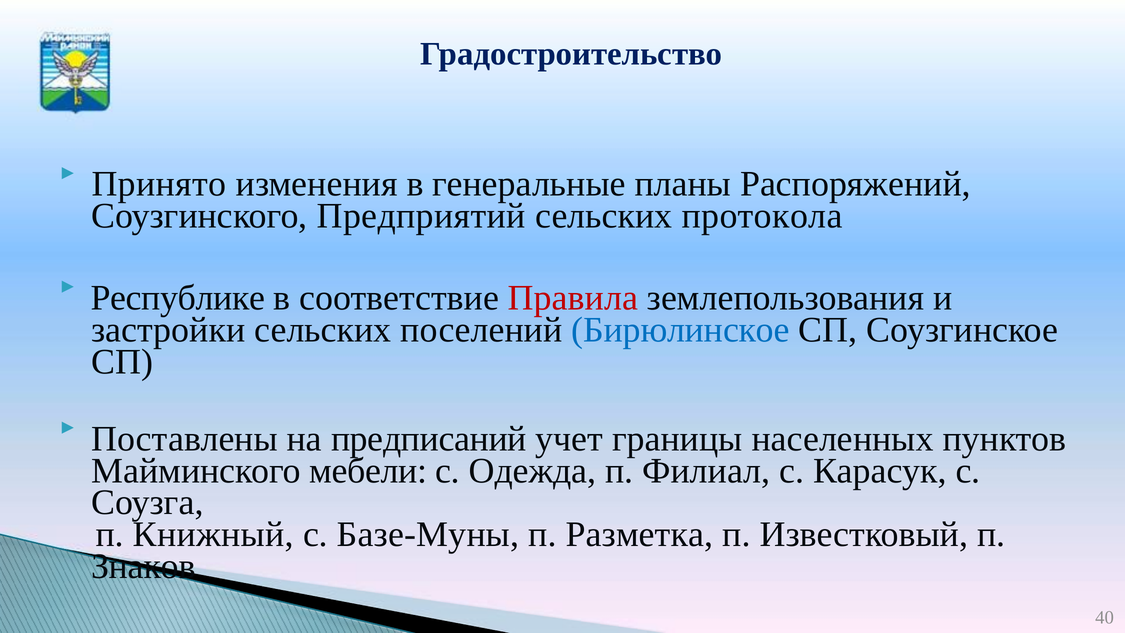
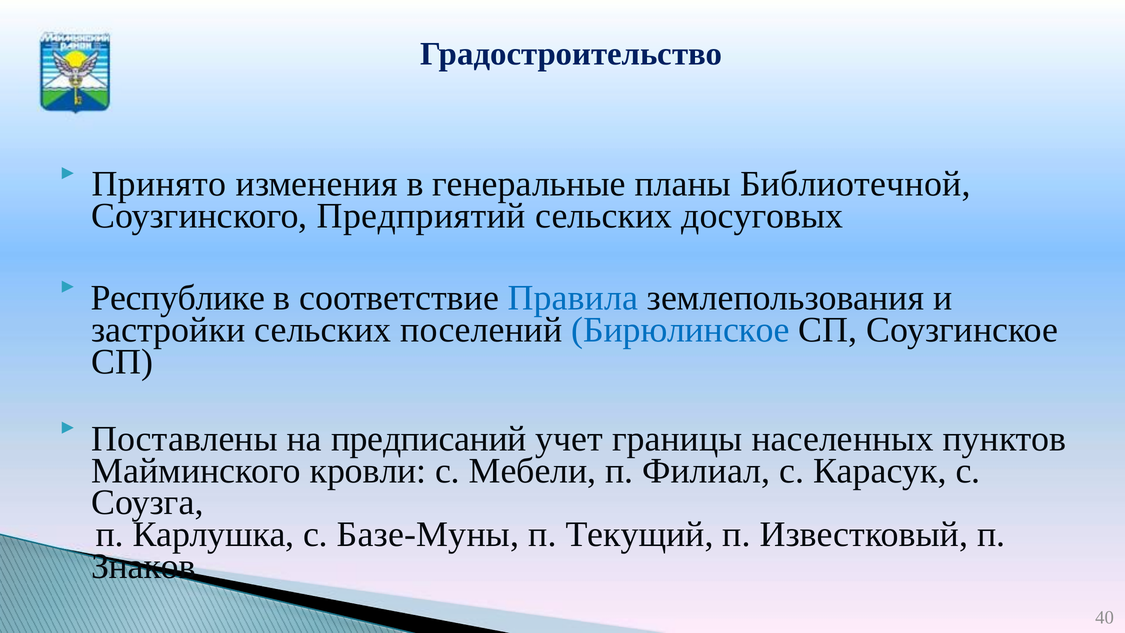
Распоряжений: Распоряжений -> Библиотечной (855, 184)
протокола: протокола -> досуговых (762, 216)
Правила colour: red -> blue (573, 298)
мебели: мебели -> кровли (368, 471)
Одежда: Одежда -> Мебели (533, 471)
Книжный: Книжный -> Карлушка (214, 534)
Разметка: Разметка -> Текущий (640, 534)
